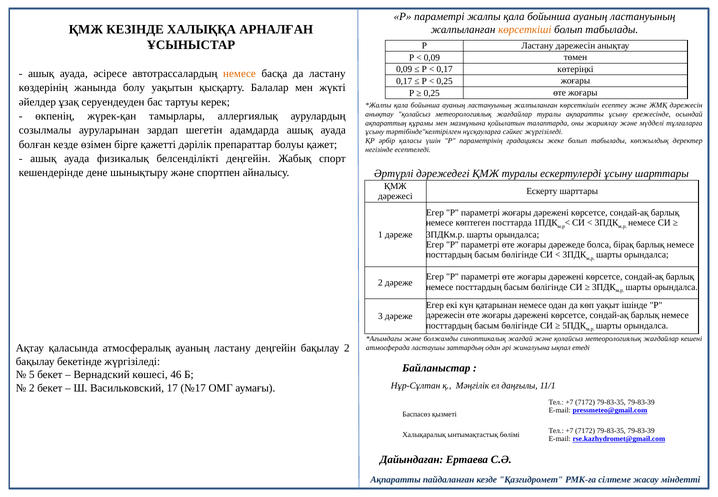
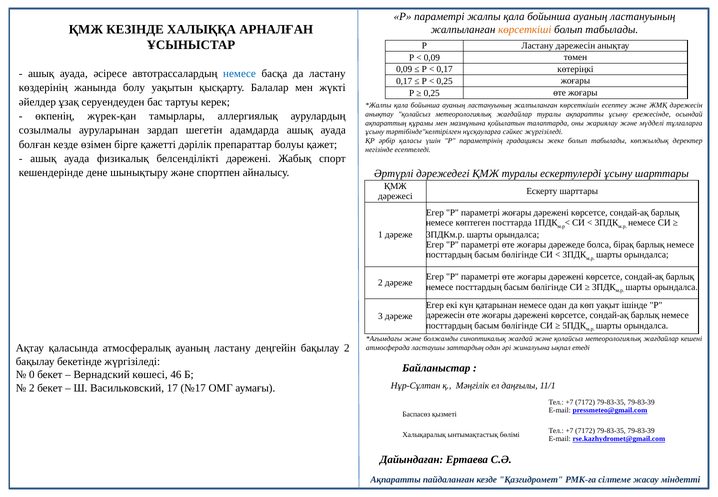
немесе colour: orange -> blue (239, 74)
белсенділікті деңгейін: деңгейін -> дәрежені (249, 159)
5: 5 -> 0 (32, 375)
